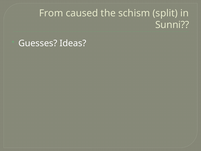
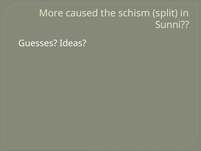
From: From -> More (51, 13)
